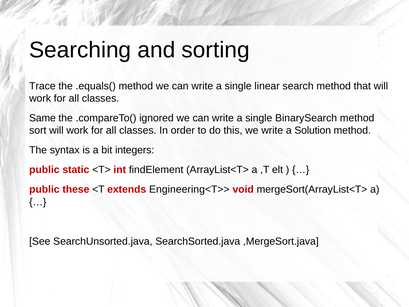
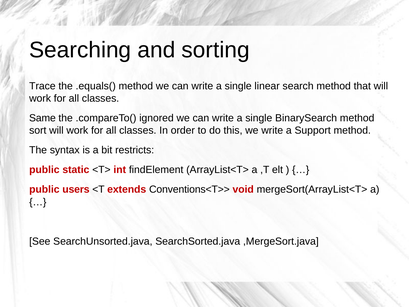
Solution: Solution -> Support (313, 130)
integers: integers -> restricts (135, 150)
these: these -> users (76, 189)
Engineering<T>>: Engineering<T>> -> Conventions<T>> (189, 189)
